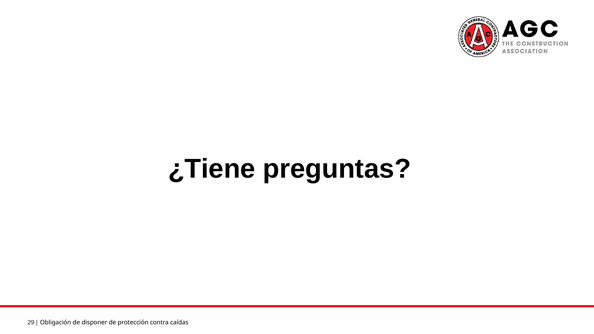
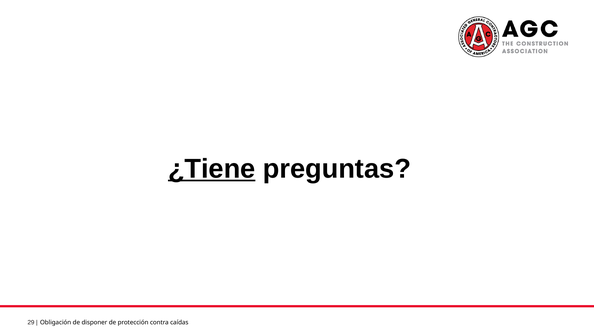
¿Tiene underline: none -> present (212, 169)
